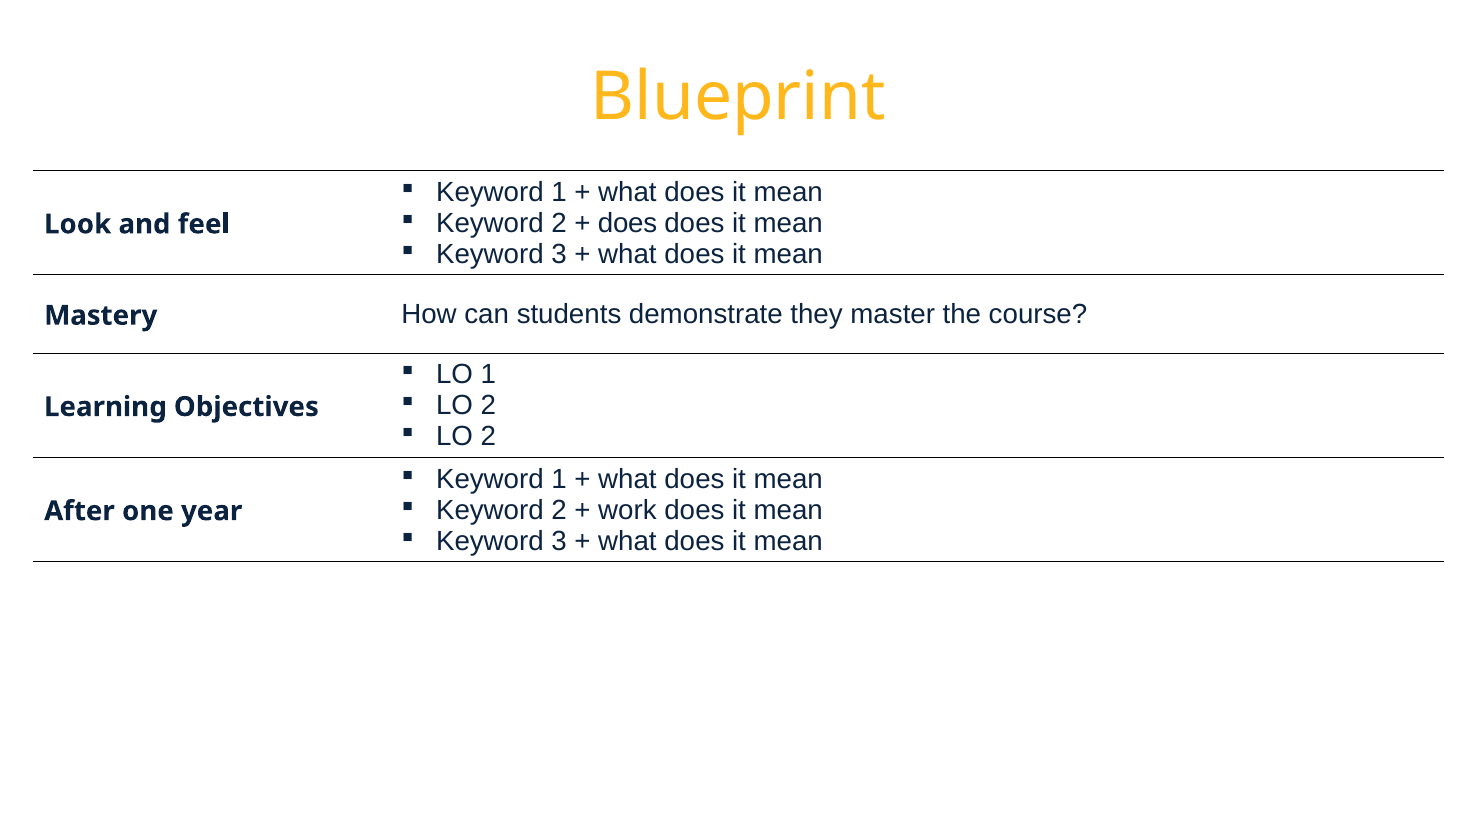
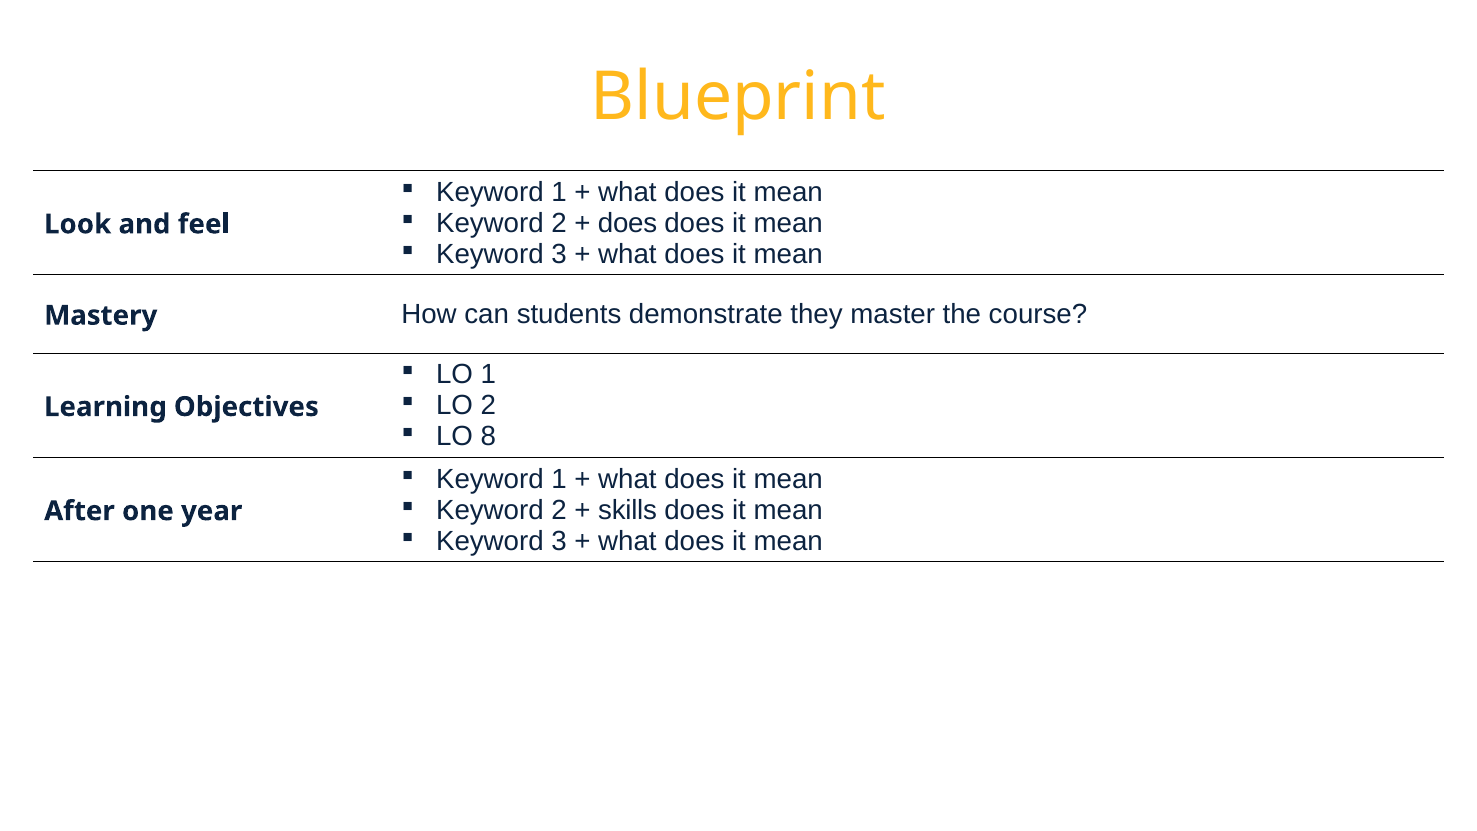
2: 2 -> 8 (488, 437)
work: work -> skills (628, 510)
